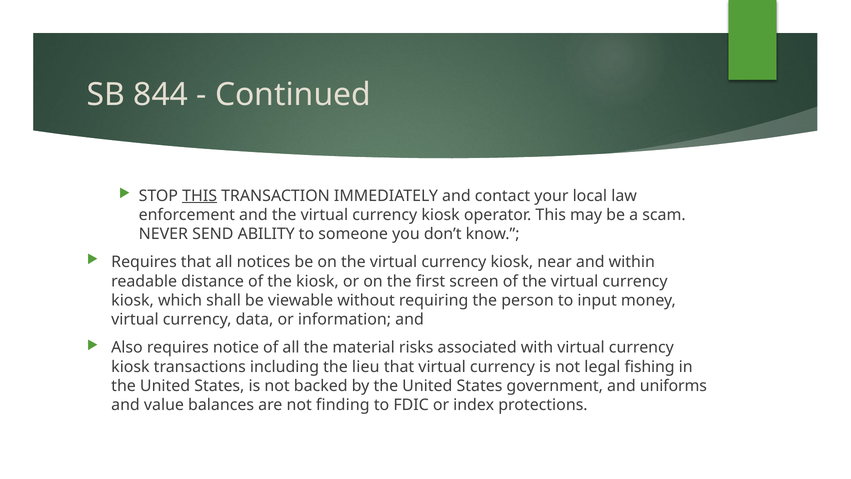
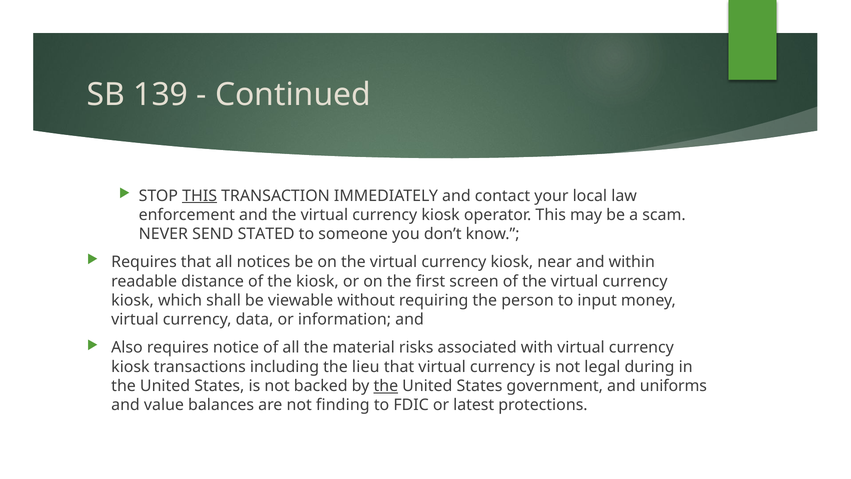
844: 844 -> 139 (161, 95)
ABILITY: ABILITY -> STATED (266, 234)
fishing: fishing -> during (650, 367)
the underline: none -> present (386, 386)
index: index -> latest (474, 405)
